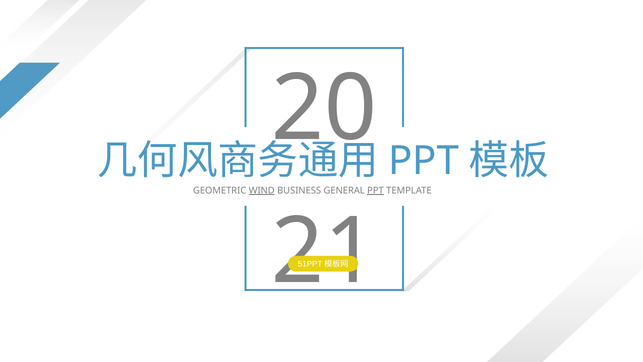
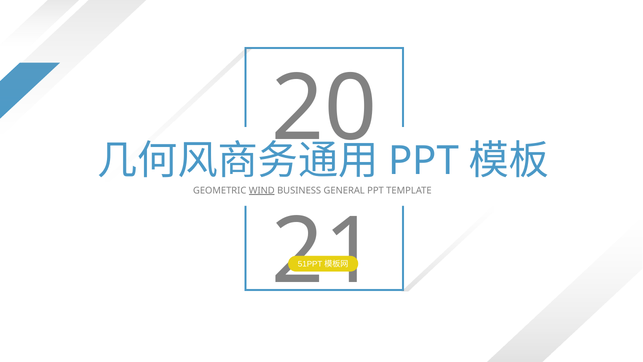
PPT underline: present -> none (376, 190)
